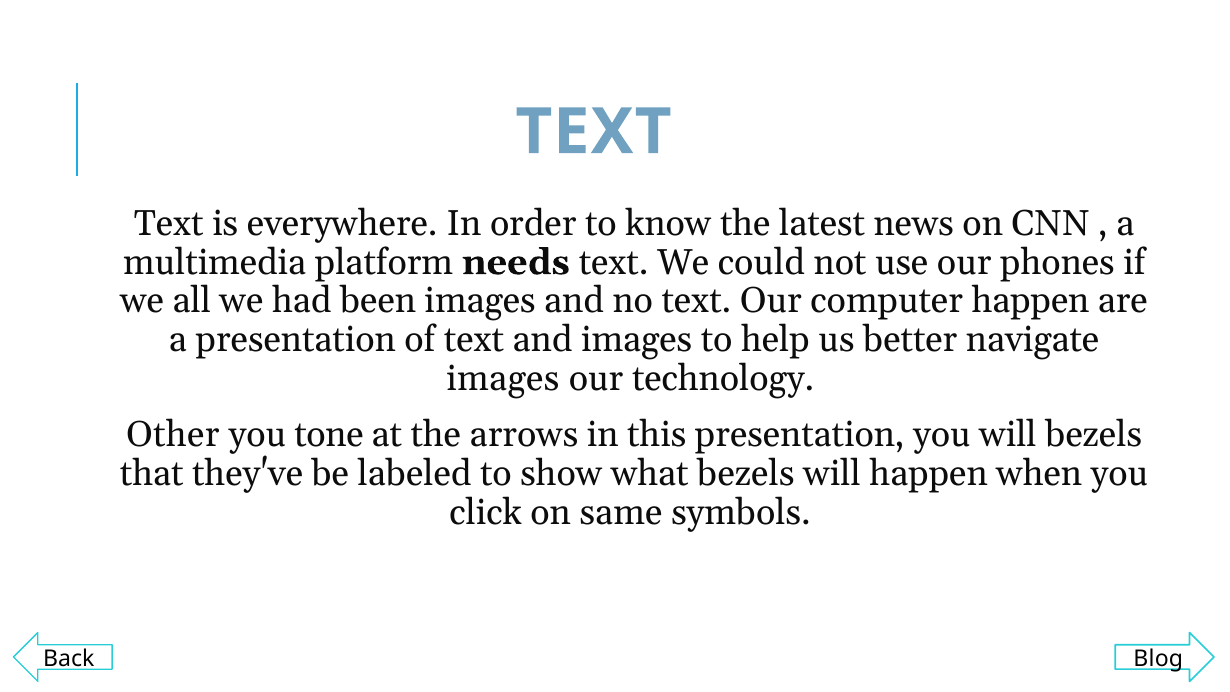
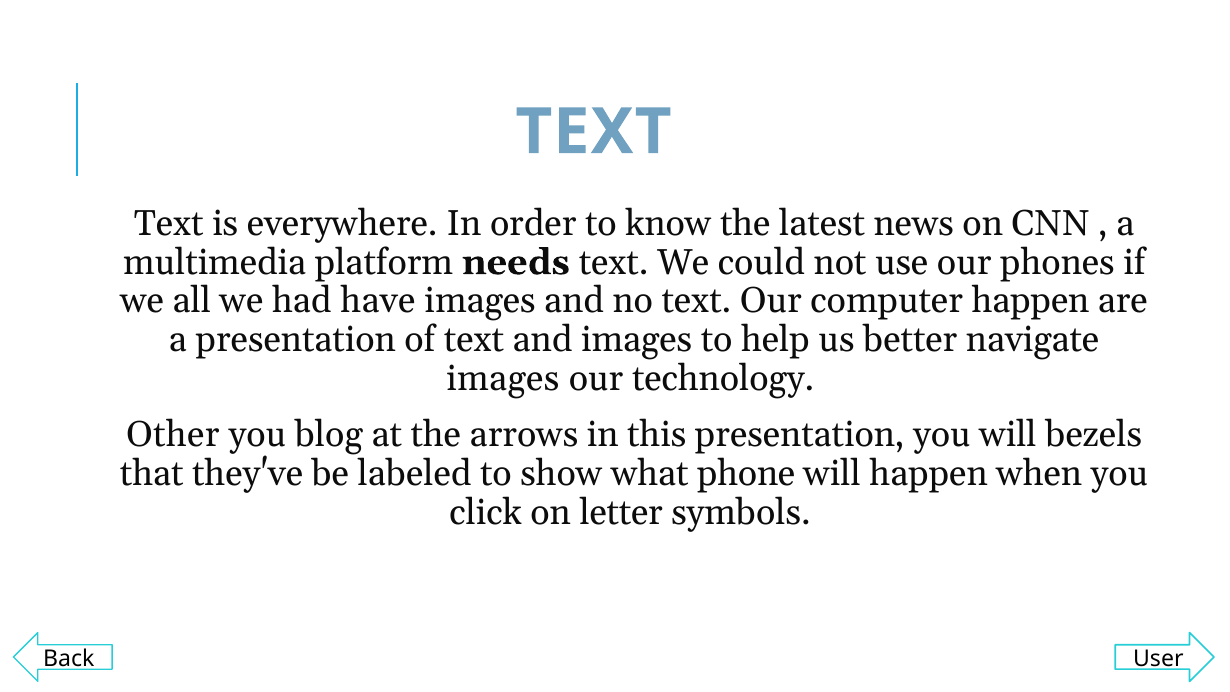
been: been -> have (378, 301)
tone: tone -> blog (329, 435)
what bezels: bezels -> phone (746, 474)
same: same -> letter (621, 512)
Blog: Blog -> User (1158, 658)
